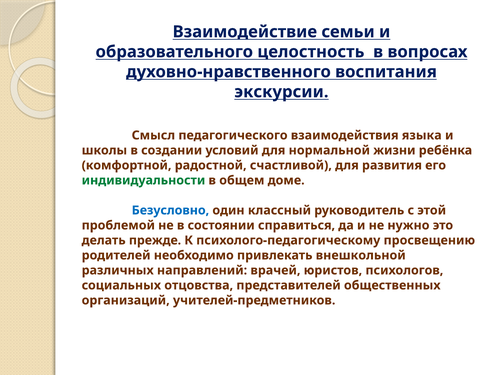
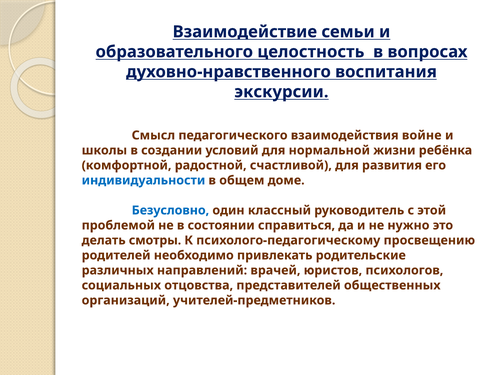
языка: языка -> войне (422, 135)
индивидуальности colour: green -> blue (143, 180)
прежде: прежде -> смотры (155, 240)
внешкольной: внешкольной -> родительские (361, 255)
